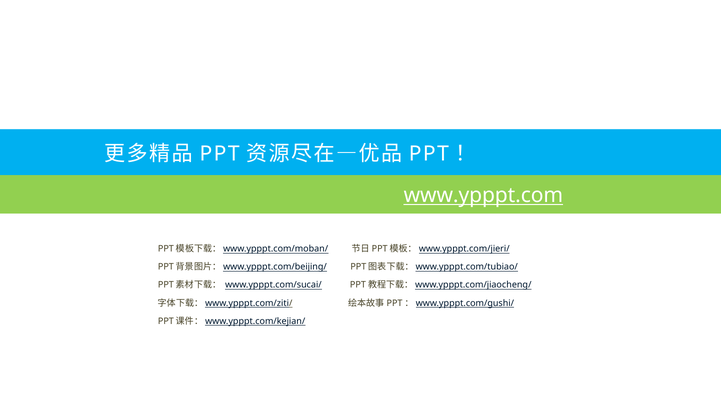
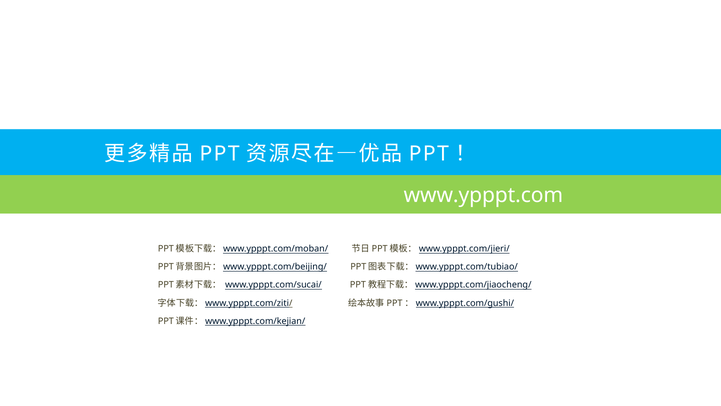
www.ypppt.com underline: present -> none (483, 195)
